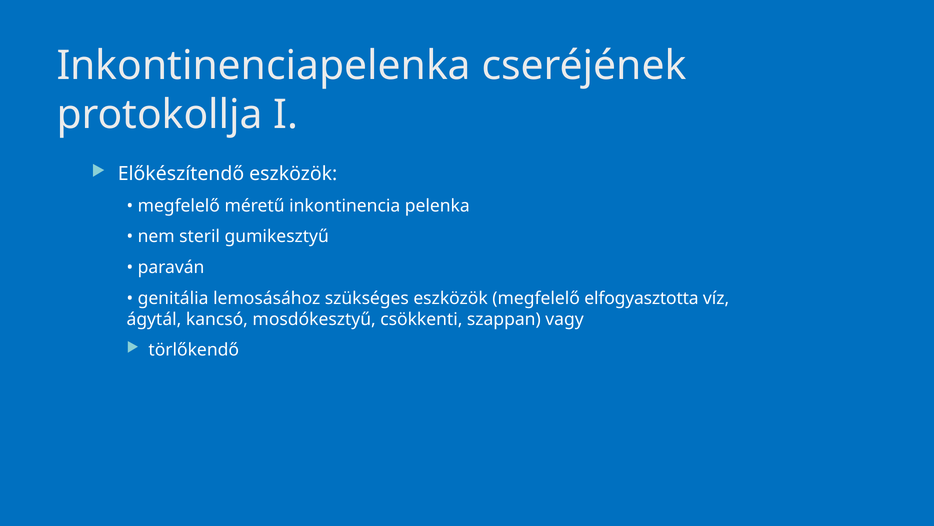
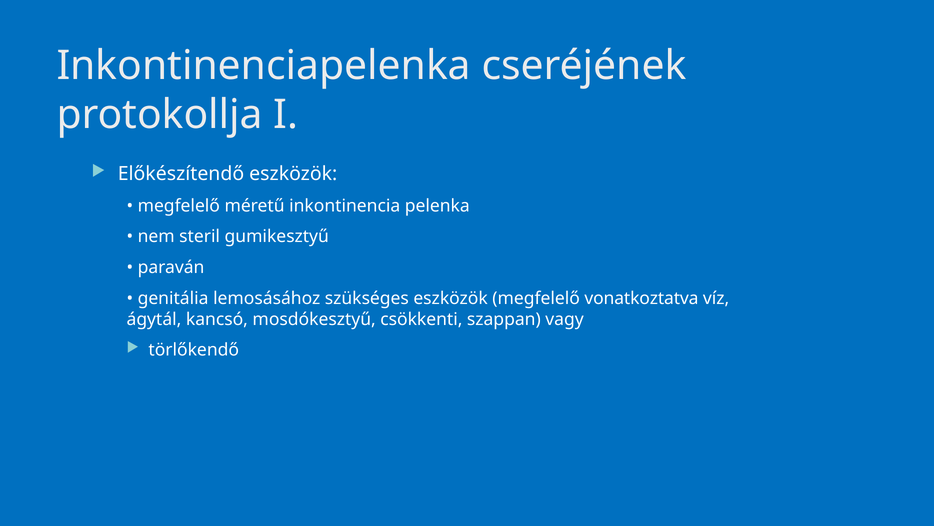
elfogyasztotta: elfogyasztotta -> vonatkoztatva (641, 298)
